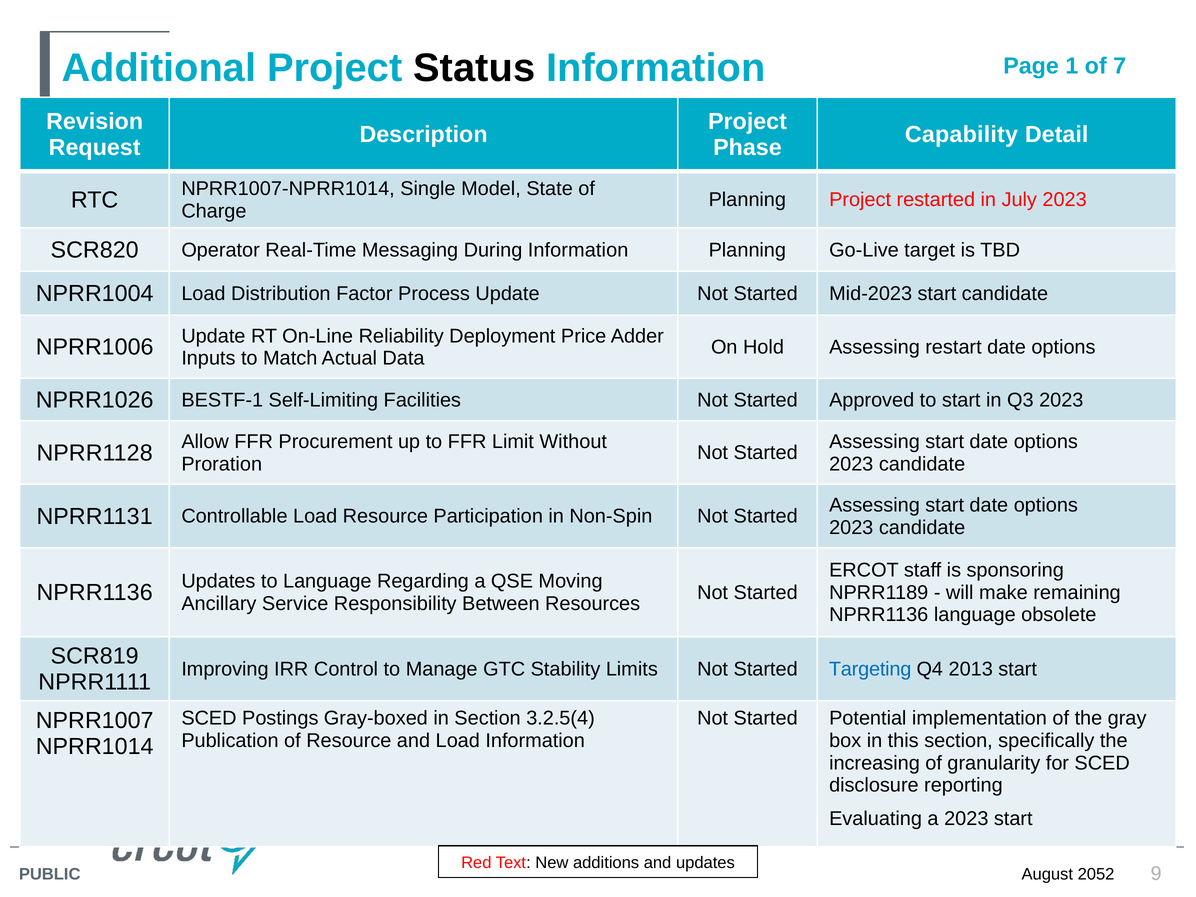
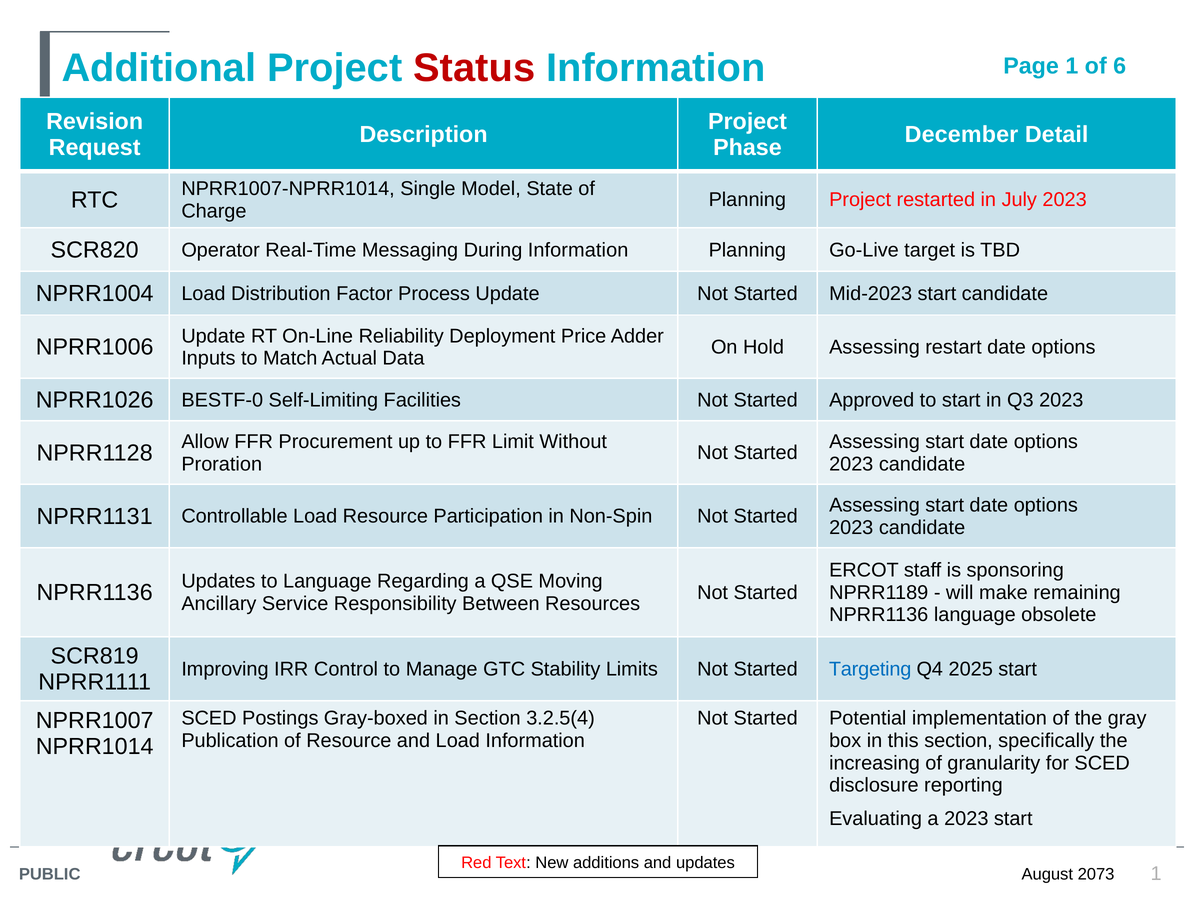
Status colour: black -> red (474, 68)
7: 7 -> 6 (1120, 66)
Capability: Capability -> December (961, 135)
BESTF-1: BESTF-1 -> BESTF-0 (222, 400)
2013: 2013 -> 2025 (971, 669)
2052: 2052 -> 2073 (1096, 874)
9: 9 -> 1 (1156, 873)
